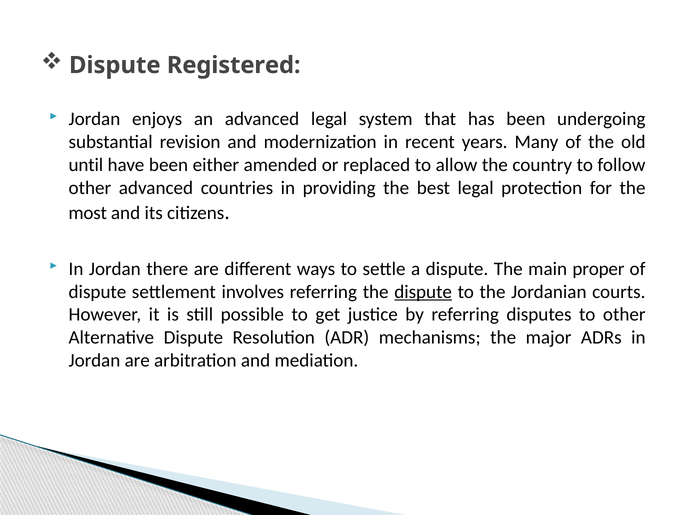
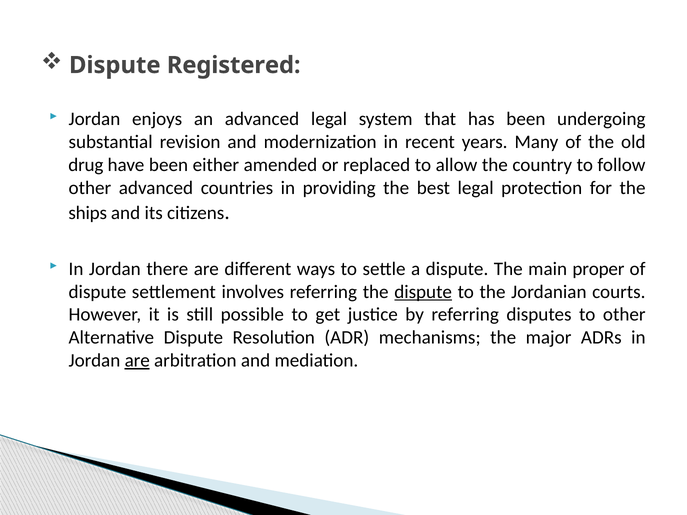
until: until -> drug (86, 165)
most: most -> ships (88, 213)
are underline: none -> present (137, 361)
